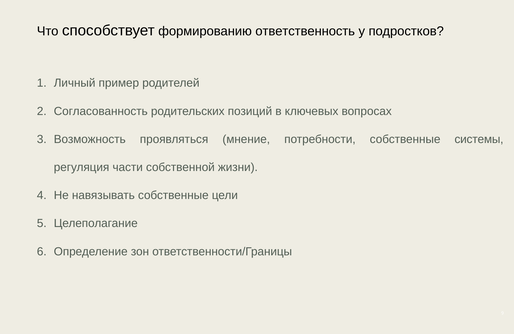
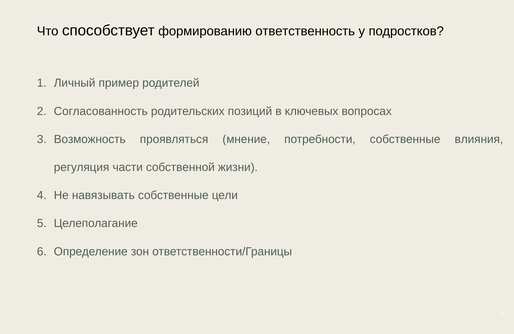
системы: системы -> влияния (479, 139)
